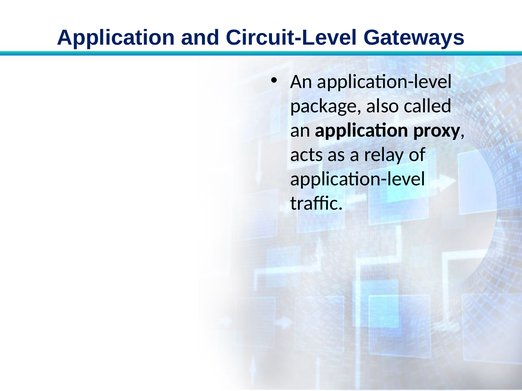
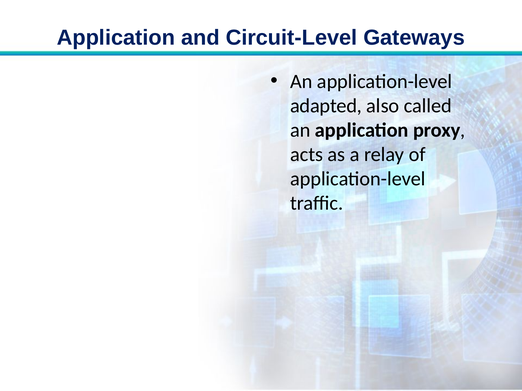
package: package -> adapted (326, 106)
